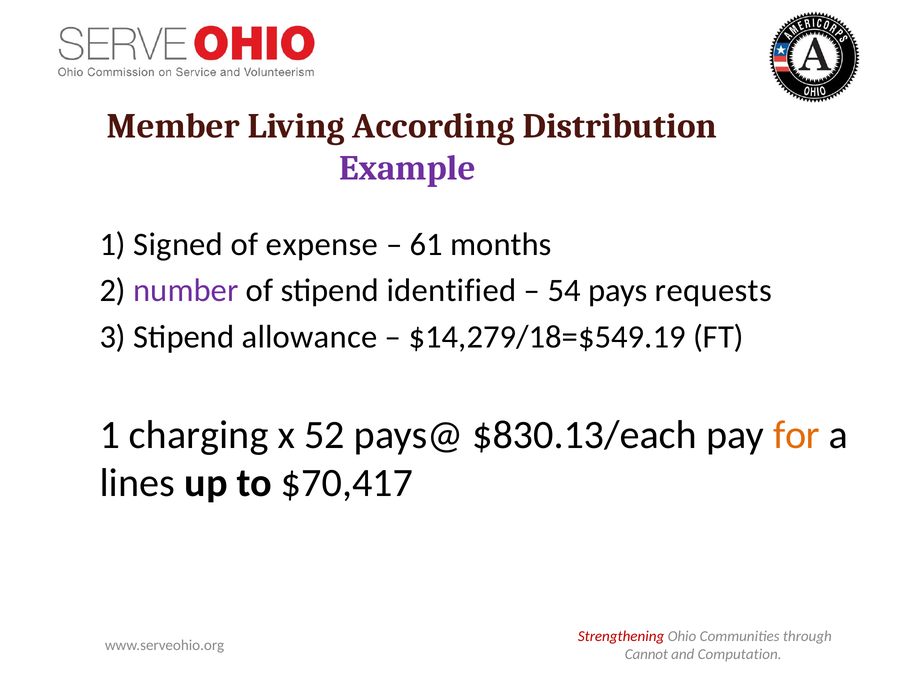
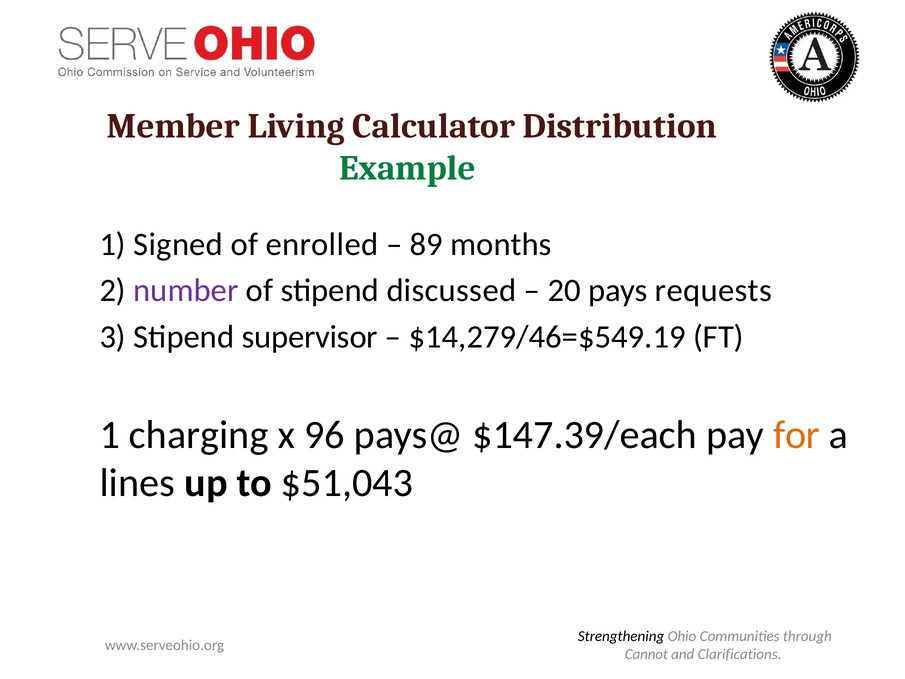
According: According -> Calculator (434, 126)
Example colour: purple -> green (407, 168)
expense: expense -> enrolled (322, 244)
61: 61 -> 89 (426, 244)
identified: identified -> discussed (451, 290)
54: 54 -> 20 (564, 290)
allowance: allowance -> supervisor (310, 337)
$14,279/18=$549.19: $14,279/18=$549.19 -> $14,279/46=$549.19 (547, 337)
52: 52 -> 96 (324, 435)
$830.13/each: $830.13/each -> $147.39/each (585, 435)
$70,417: $70,417 -> $51,043 (347, 483)
Strengthening colour: red -> black (621, 636)
Computation: Computation -> Clarifications (740, 654)
